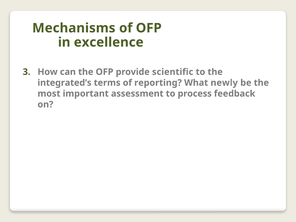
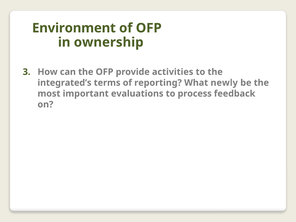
Mechanisms: Mechanisms -> Environment (74, 28)
excellence: excellence -> ownership (109, 42)
scientific: scientific -> activities (173, 72)
assessment: assessment -> evaluations (137, 94)
